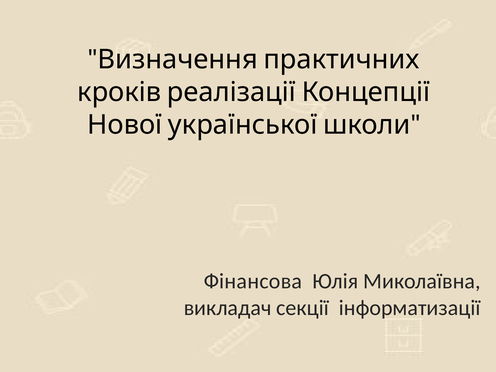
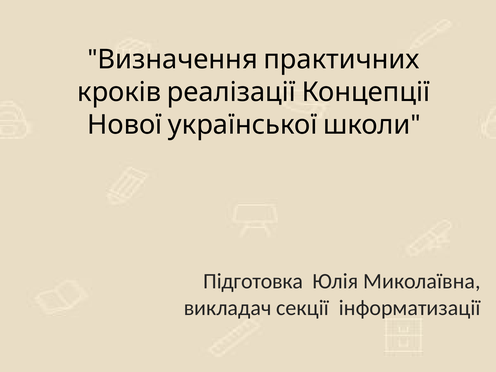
Фінансова: Фінансова -> Підготовка (253, 281)
